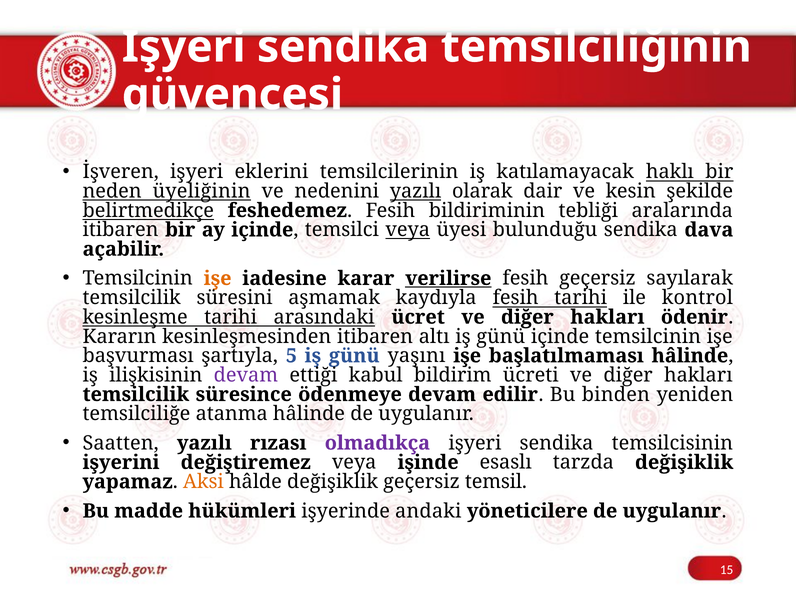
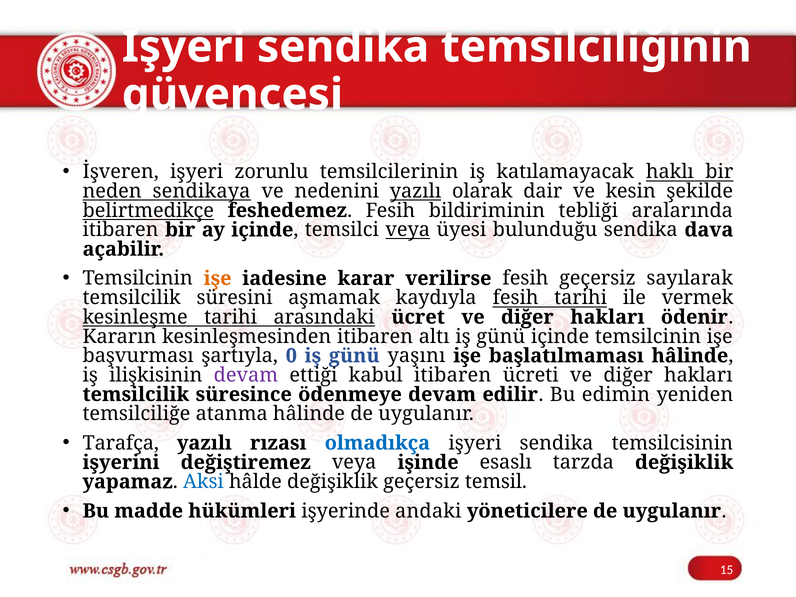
eklerini: eklerini -> zorunlu (272, 172)
üyeliğinin: üyeliğinin -> sendikaya (201, 191)
verilirse underline: present -> none (448, 278)
kontrol: kontrol -> vermek (698, 298)
5: 5 -> 0 (291, 356)
kabul bildirim: bildirim -> itibaren (453, 375)
binden: binden -> edimin (616, 394)
Saatten: Saatten -> Tarafça (121, 443)
olmadıkça colour: purple -> blue (377, 443)
Aksi colour: orange -> blue (203, 482)
